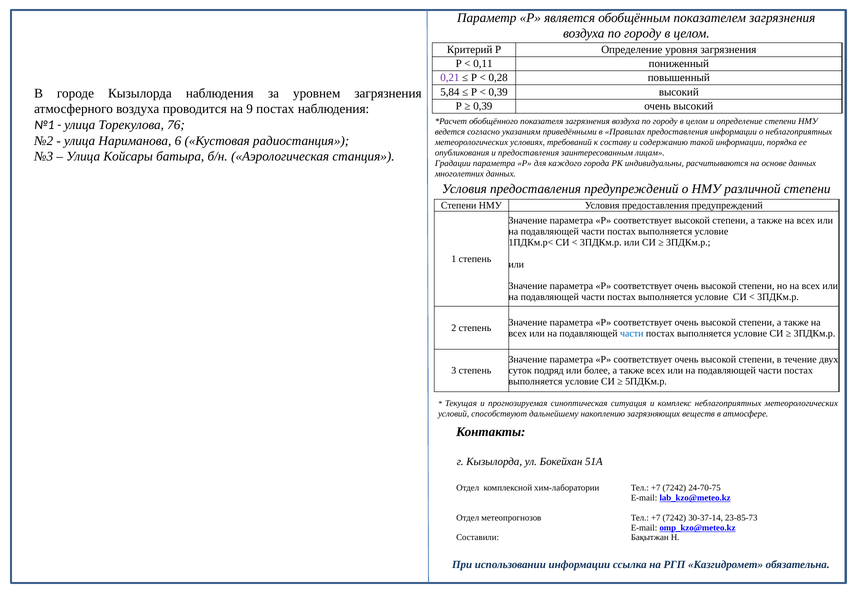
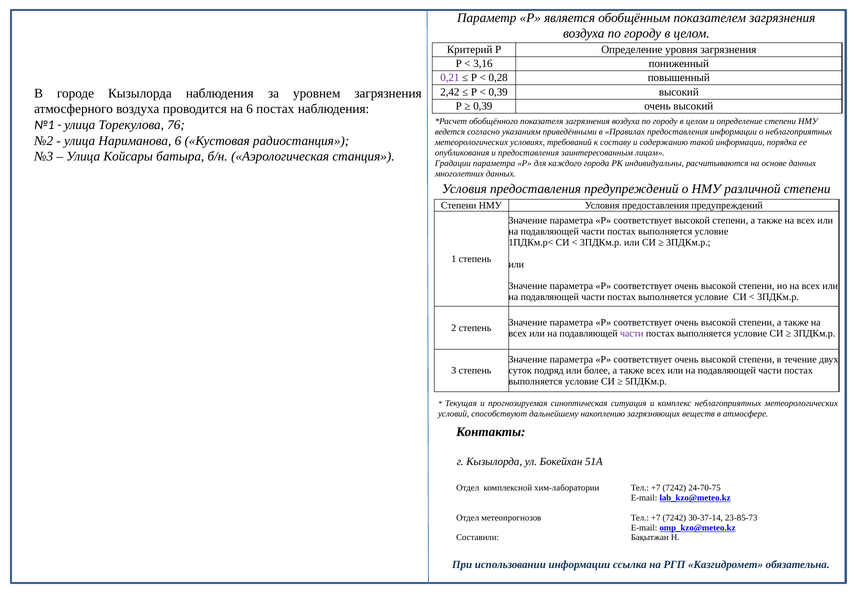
0,11: 0,11 -> 3,16 (483, 64)
5,84: 5,84 -> 2,42 (450, 92)
на 9: 9 -> 6 (250, 109)
части colour: blue -> purple (632, 333)
